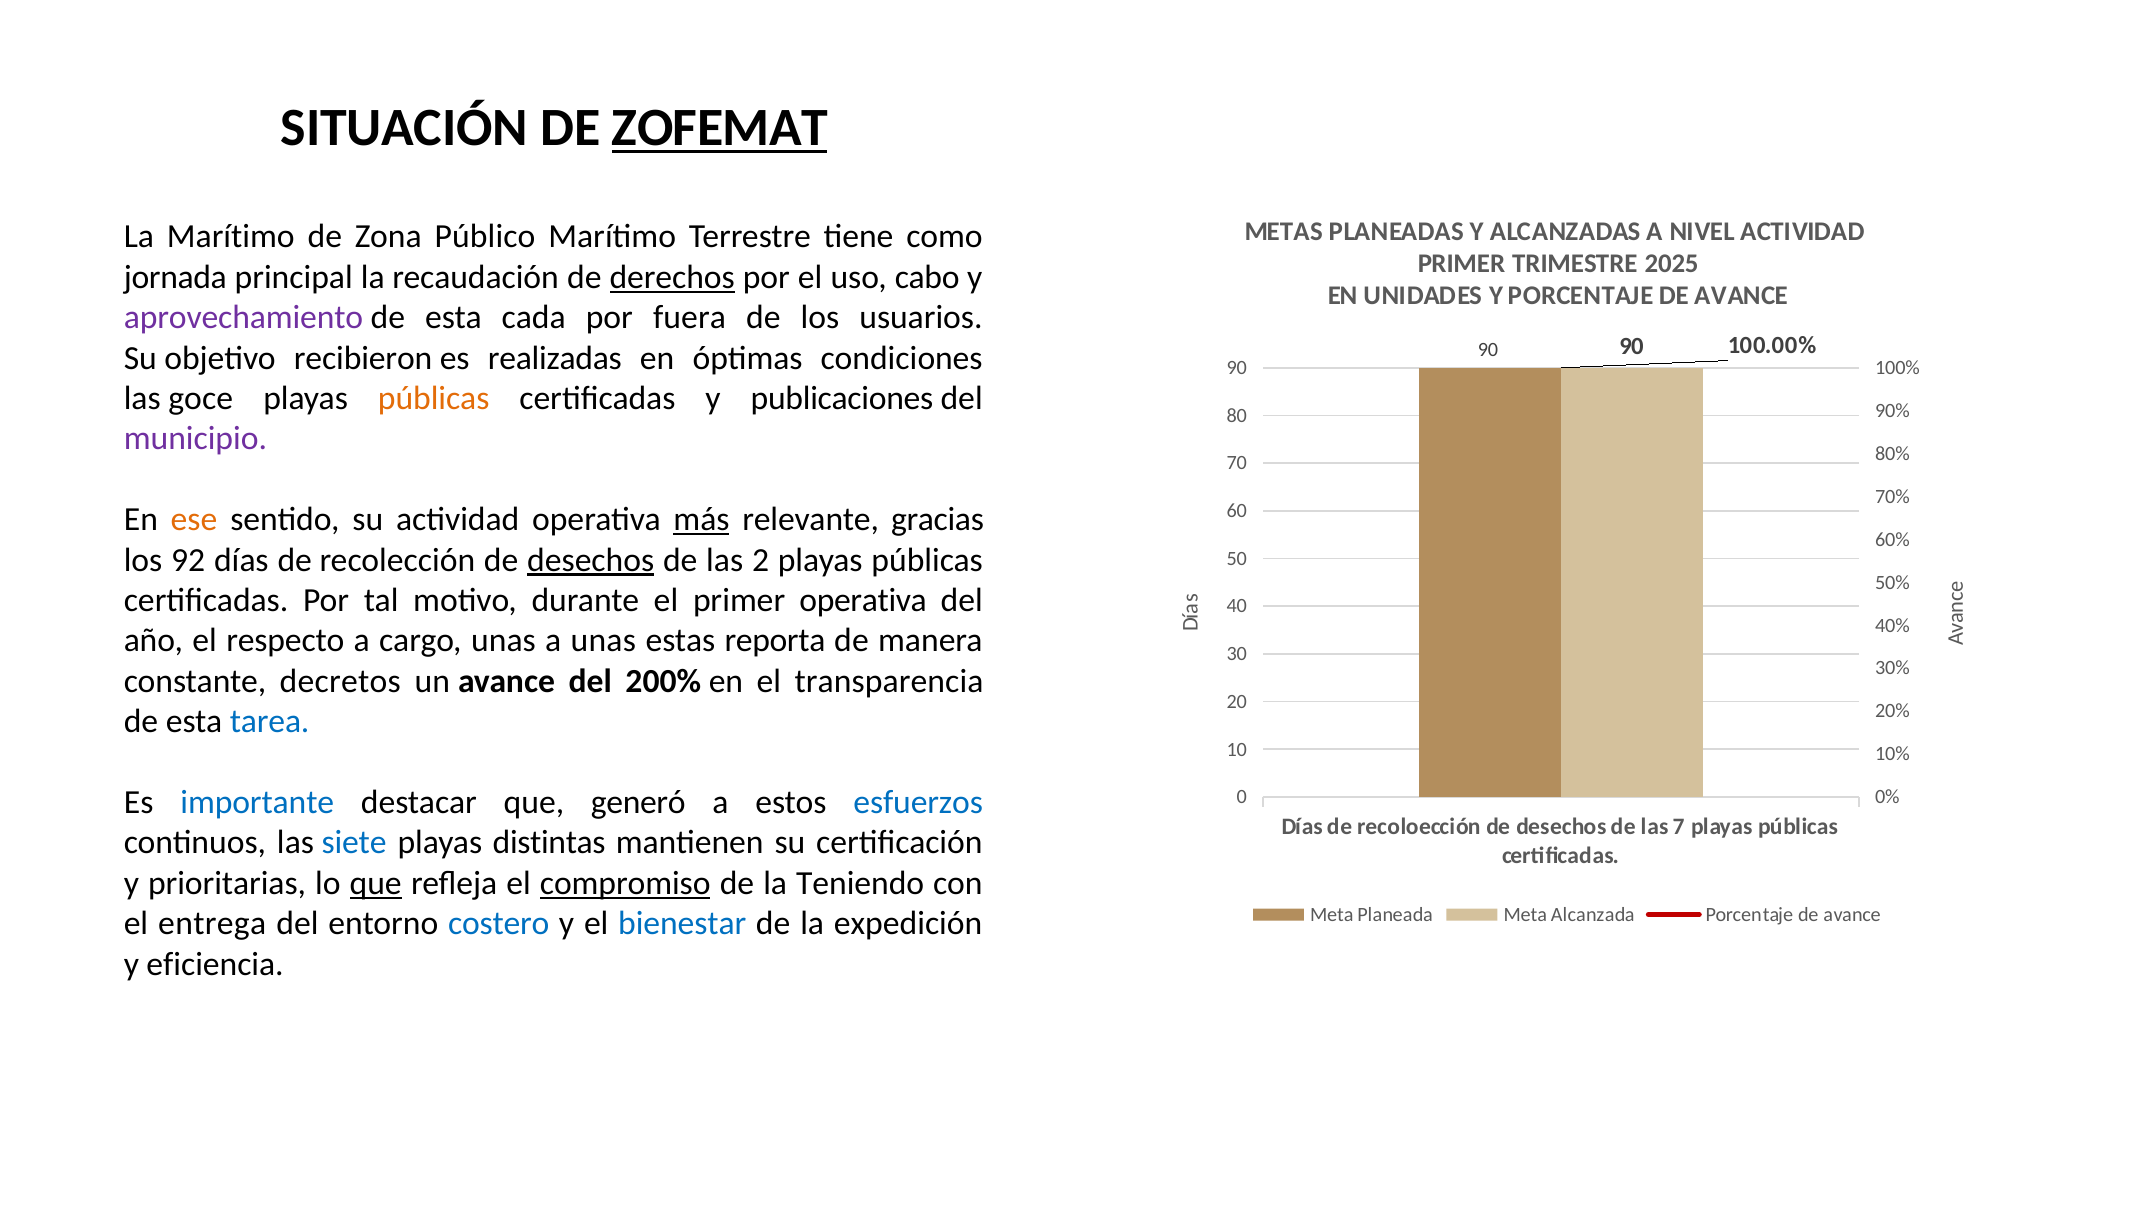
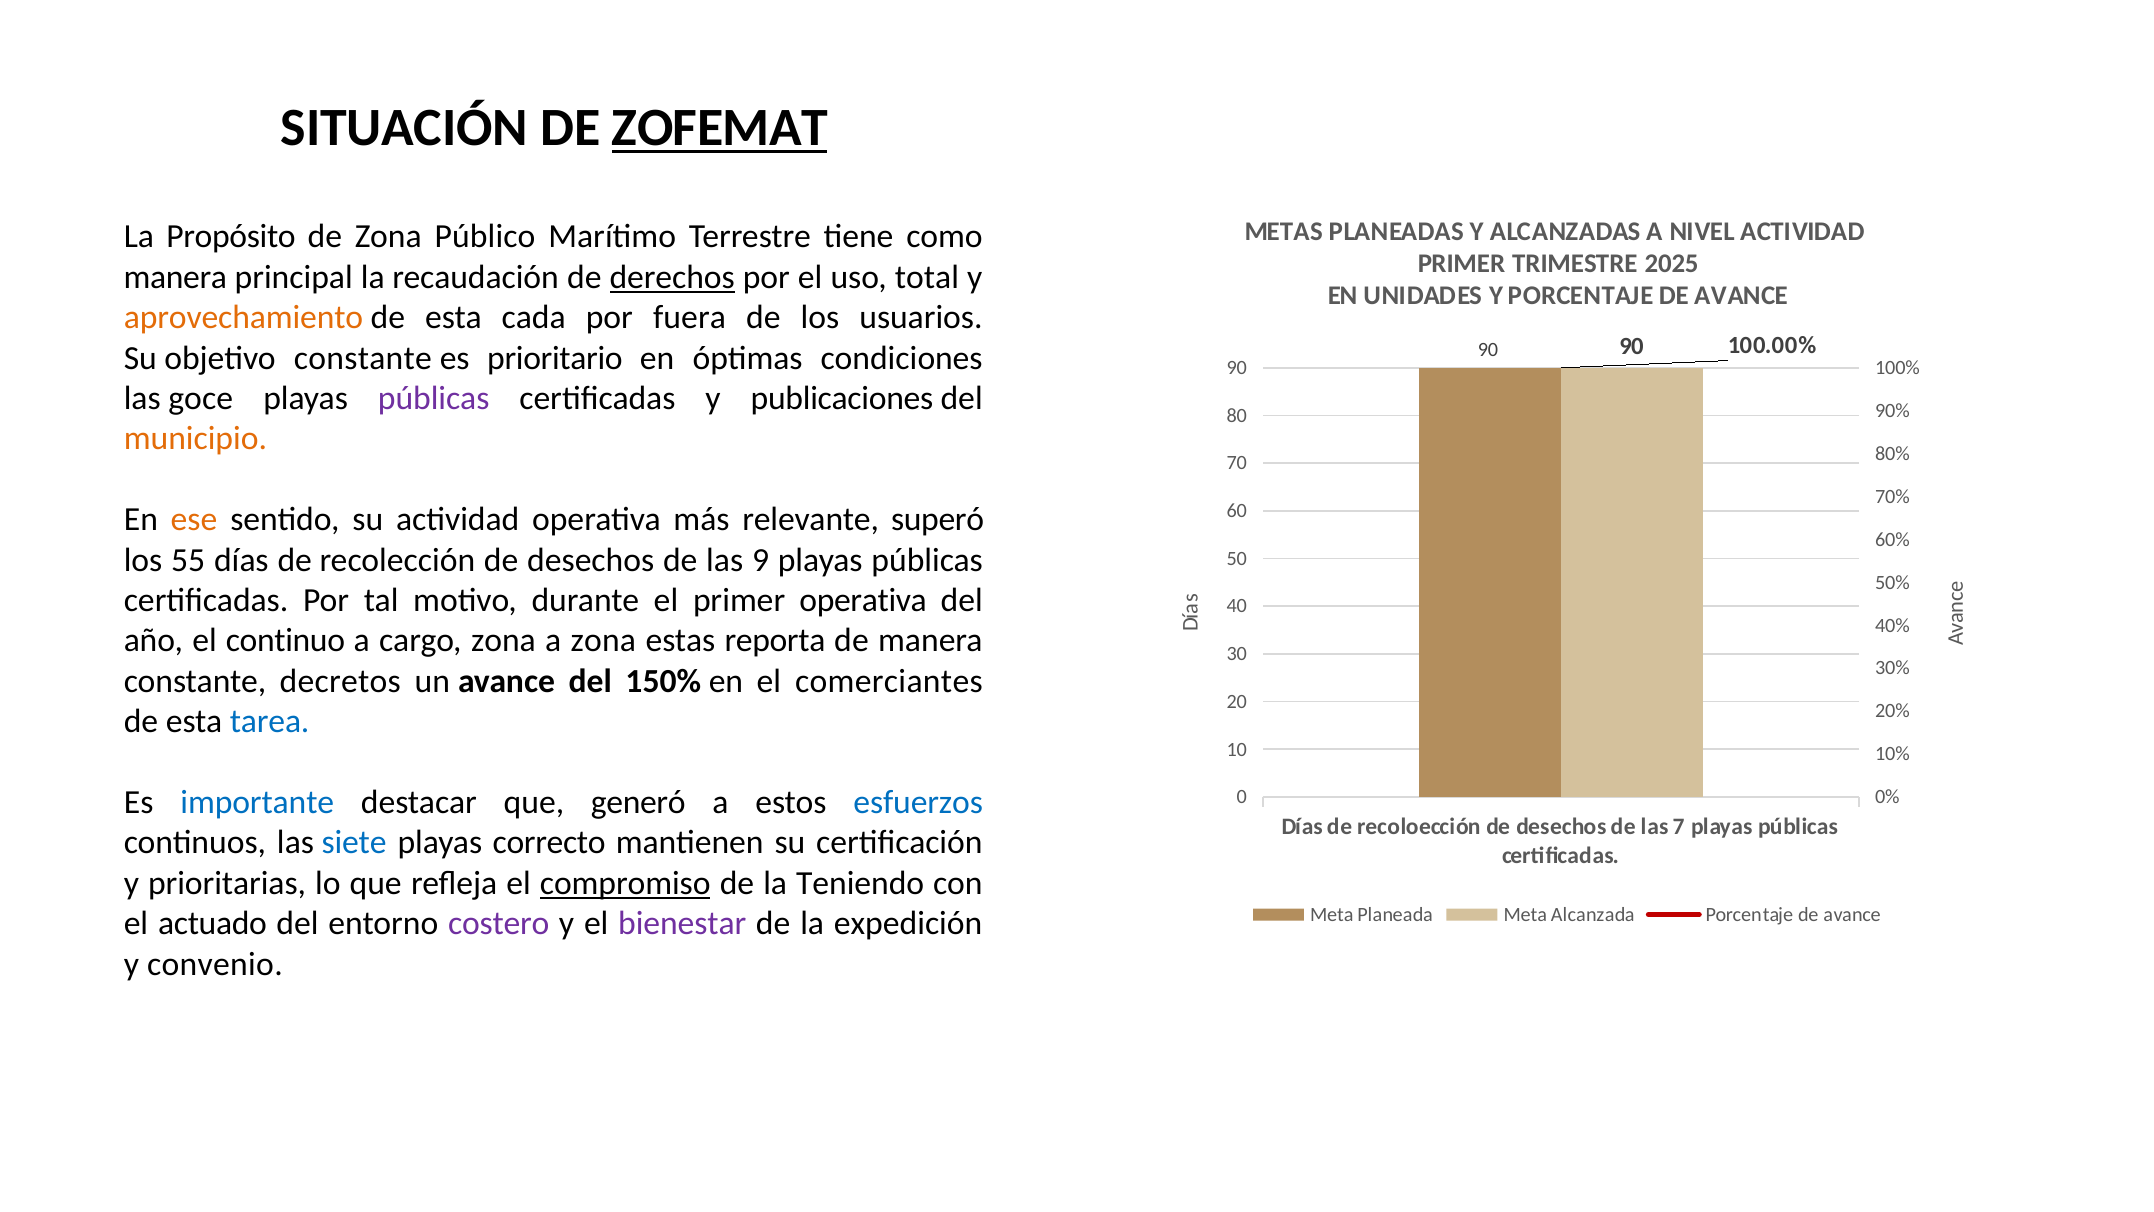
La Marítimo: Marítimo -> Propósito (231, 237)
jornada: jornada -> manera (175, 277)
cabo: cabo -> total (927, 277)
aprovechamiento colour: purple -> orange (244, 318)
objetivo recibieron: recibieron -> constante (363, 358)
realizadas: realizadas -> prioritario (555, 358)
públicas colour: orange -> purple (434, 398)
municipio colour: purple -> orange (195, 439)
más underline: present -> none (701, 519)
gracias: gracias -> superó (938, 519)
92: 92 -> 55 (188, 560)
desechos underline: present -> none (591, 560)
2: 2 -> 9 (761, 560)
respecto: respecto -> continuo (285, 641)
cargo unas: unas -> zona (504, 641)
a unas: unas -> zona (603, 641)
200%: 200% -> 150% (663, 681)
transparencia: transparencia -> comerciantes (889, 681)
distintas: distintas -> correcto (549, 843)
que underline: present -> none (376, 883)
entrega: entrega -> actuado (213, 923)
costero colour: blue -> purple (499, 923)
bienestar colour: blue -> purple (682, 923)
eficiencia: eficiencia -> convenio (215, 964)
